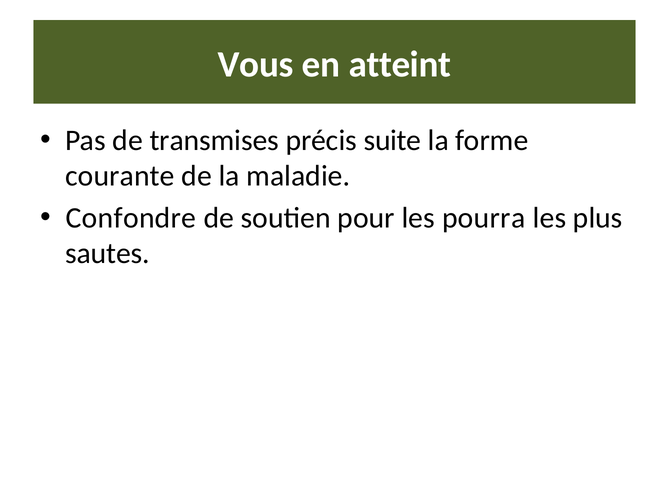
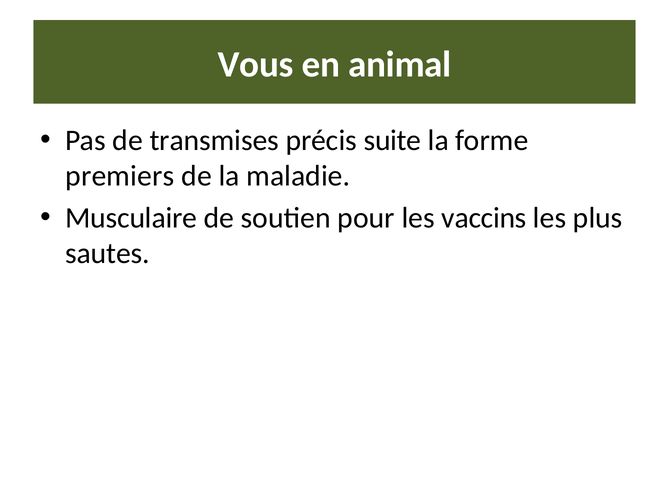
atteint: atteint -> animal (400, 64)
courante: courante -> premiers (120, 176)
Confondre: Confondre -> Musculaire (131, 218)
pourra: pourra -> vaccins (484, 218)
